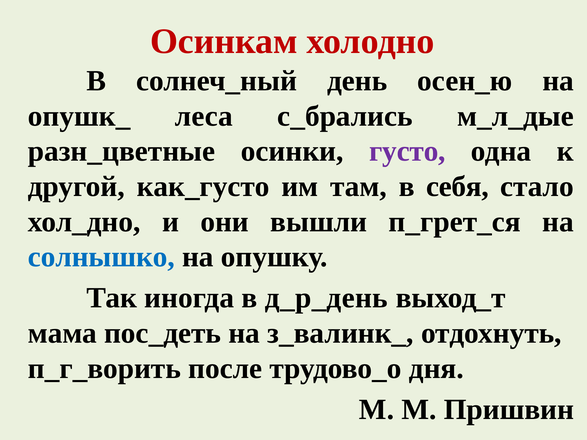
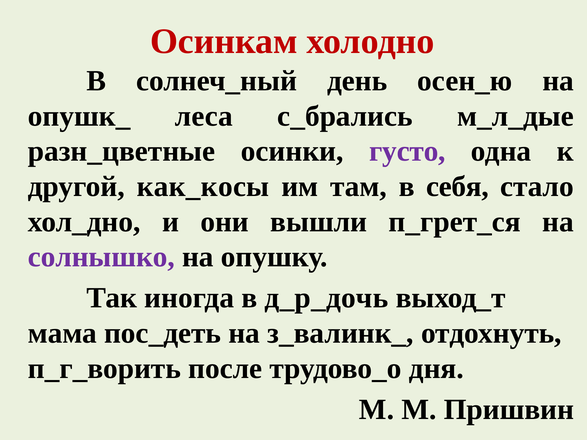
как_густо: как_густо -> как_косы (203, 187)
солнышко colour: blue -> purple (101, 257)
д_р_день: д_р_день -> д_р_дочь (326, 298)
